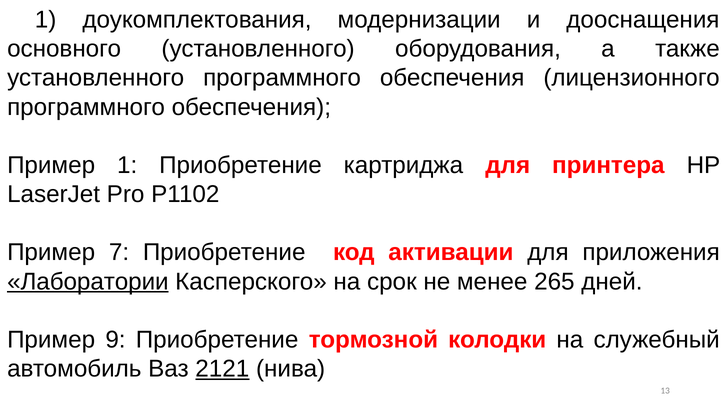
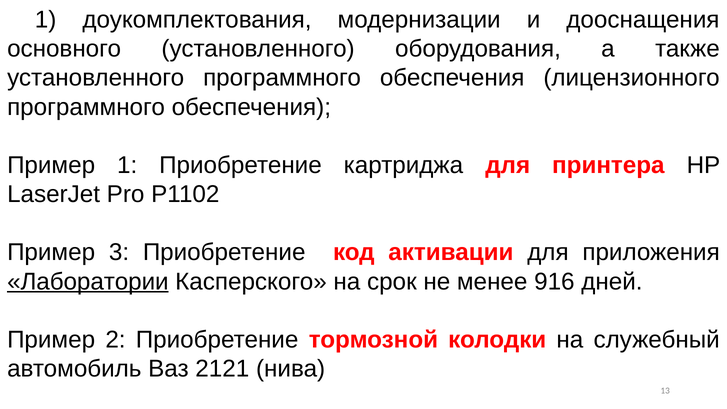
7: 7 -> 3 (119, 252)
265: 265 -> 916 (554, 282)
9: 9 -> 2 (115, 340)
2121 underline: present -> none (222, 369)
